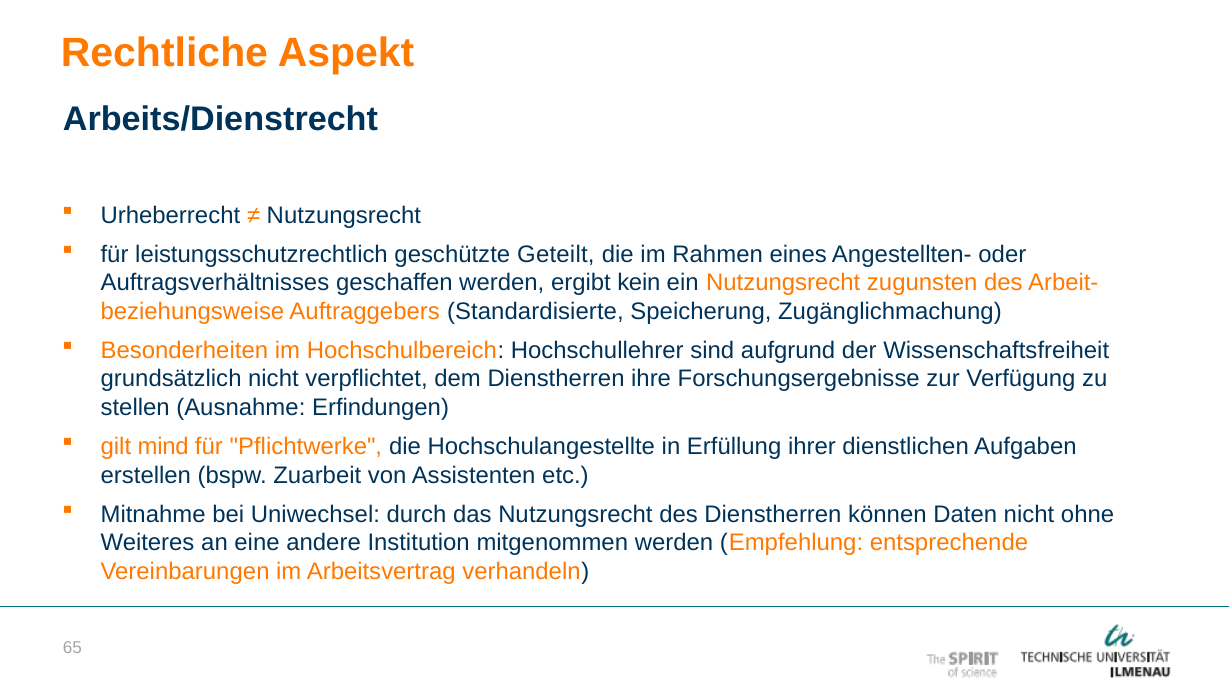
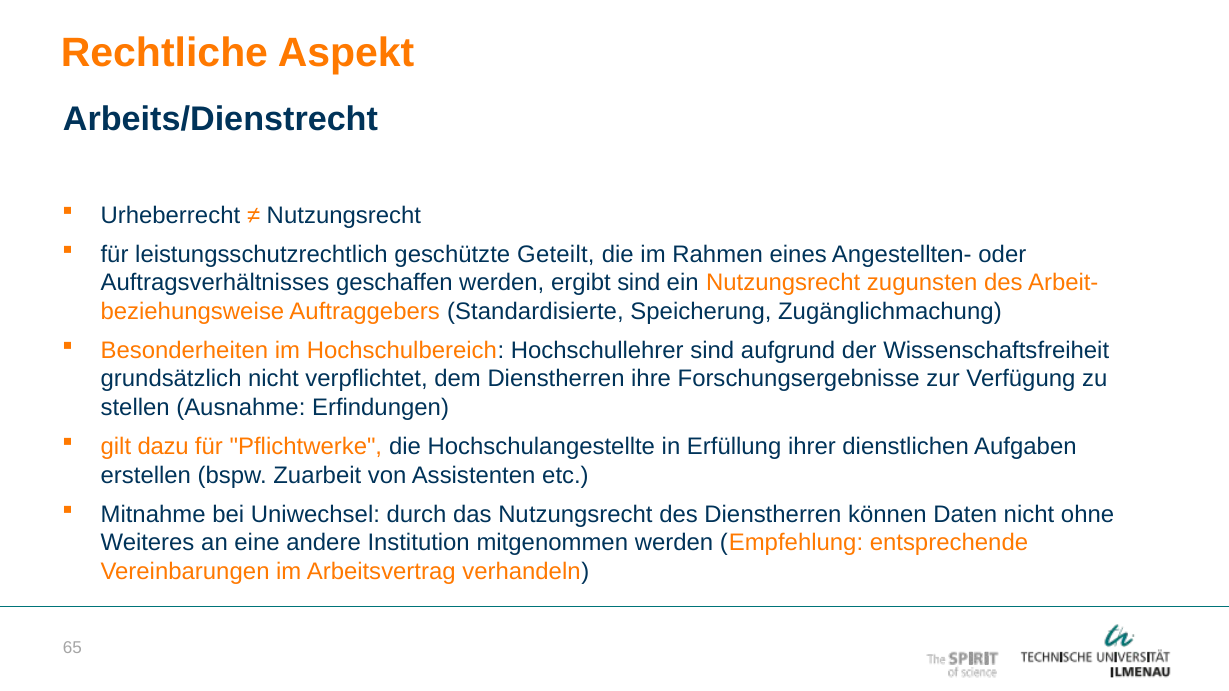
ergibt kein: kein -> sind (639, 283)
mind: mind -> dazu (163, 447)
